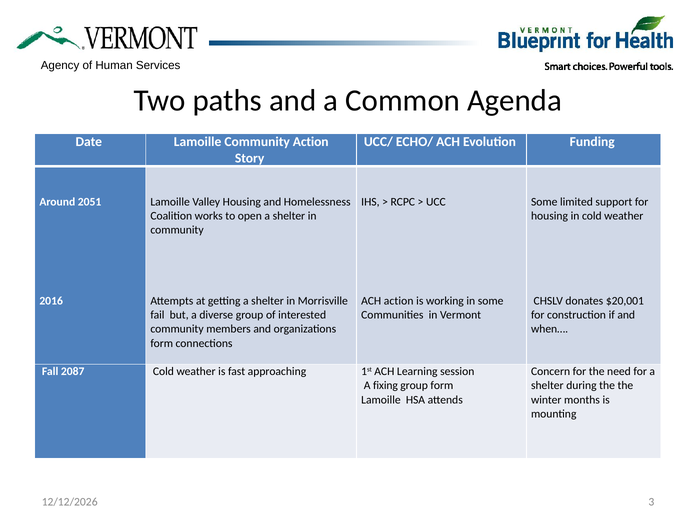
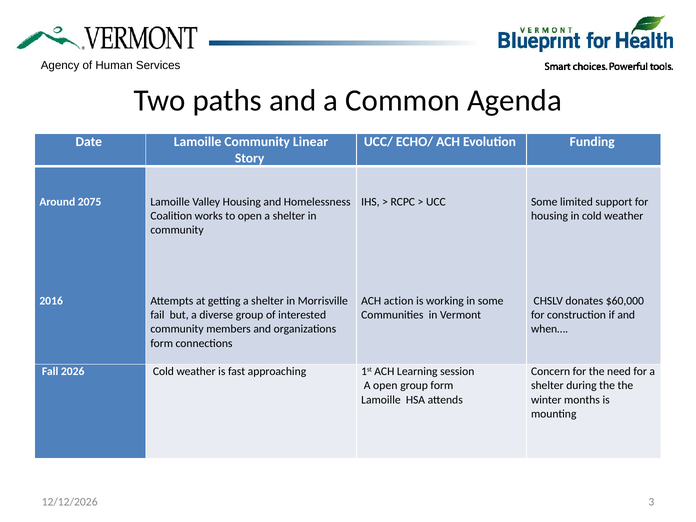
Community Action: Action -> Linear (311, 142)
2051: 2051 -> 2075 (90, 202)
$20,001: $20,001 -> $60,000 (625, 301)
2087: 2087 -> 2026 (73, 372)
A fixing: fixing -> open (385, 386)
